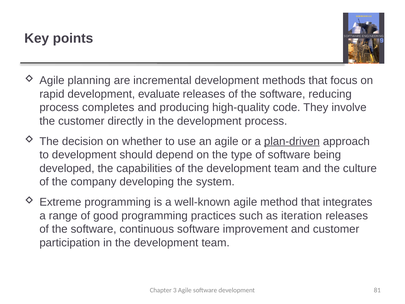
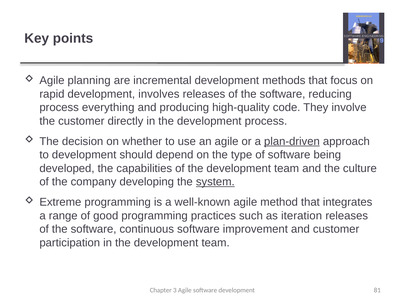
evaluate: evaluate -> involves (159, 94)
completes: completes -> everything (108, 107)
system underline: none -> present (215, 182)
